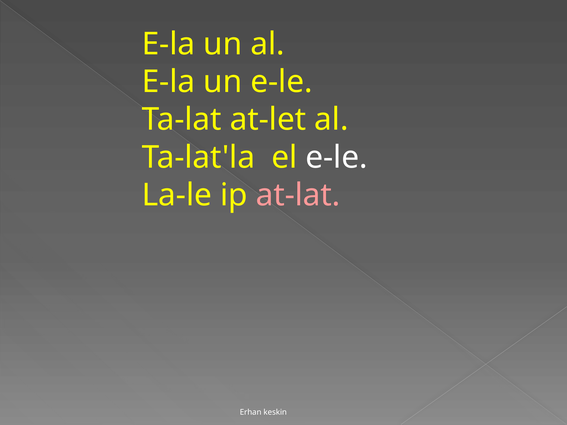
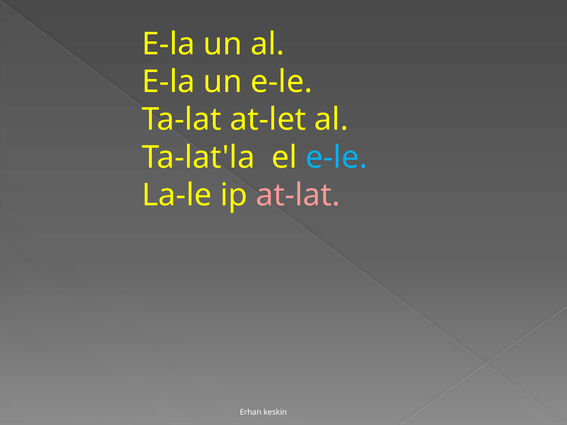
e-le colour: white -> light blue (337, 157)
